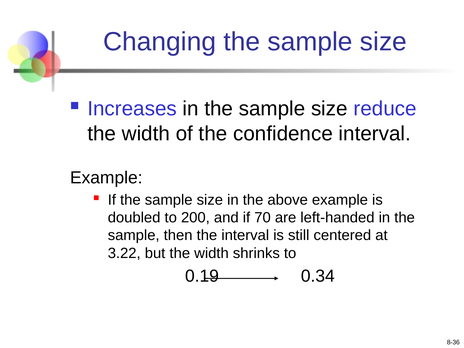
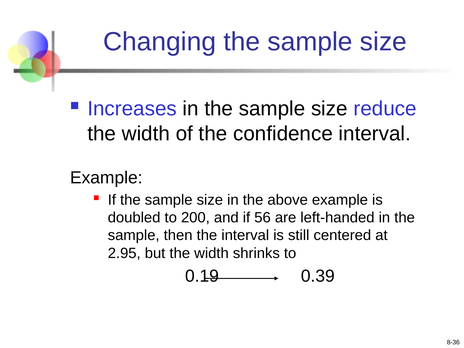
70: 70 -> 56 (263, 218)
3.22: 3.22 -> 2.95 (124, 253)
0.34: 0.34 -> 0.39 (318, 276)
